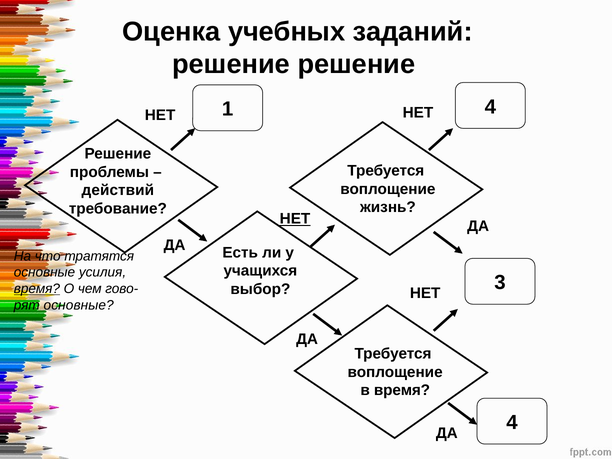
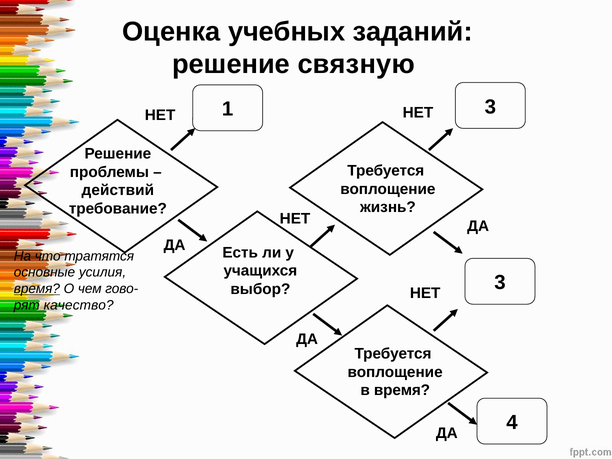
решение решение: решение -> связную (356, 64)
1 4: 4 -> 3 (490, 107)
НЕТ underline: present -> none (295, 219)
рят основные: основные -> качество (79, 305)
